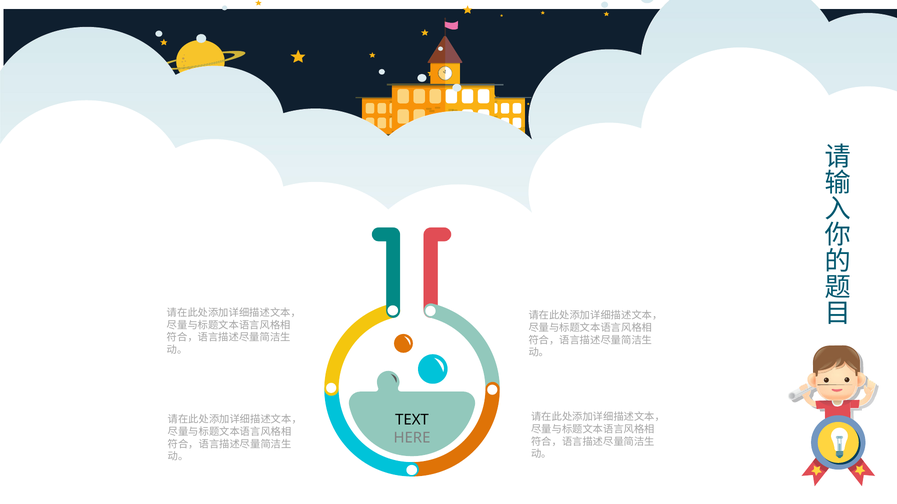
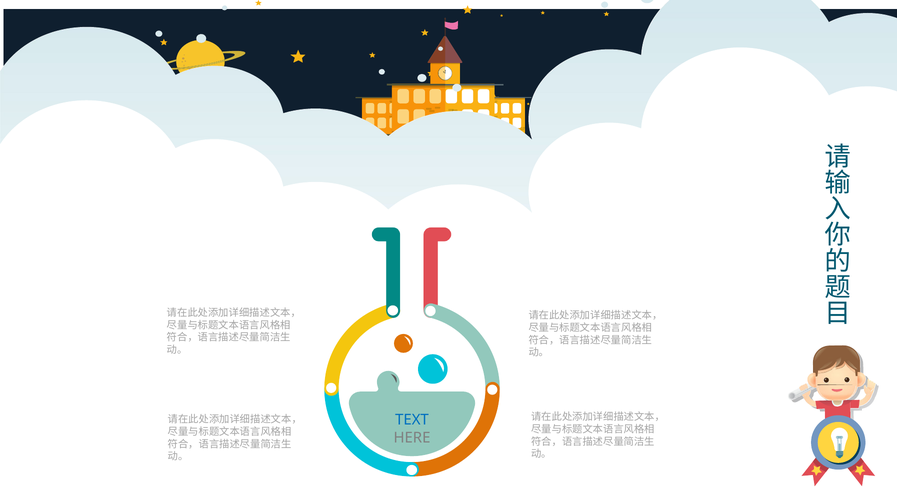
TEXT colour: black -> blue (412, 421)
